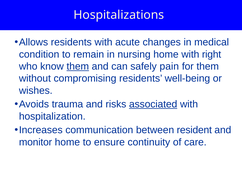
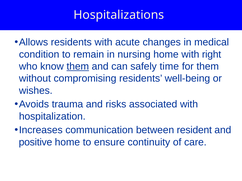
pain: pain -> time (169, 67)
associated underline: present -> none (153, 105)
monitor: monitor -> positive (36, 143)
